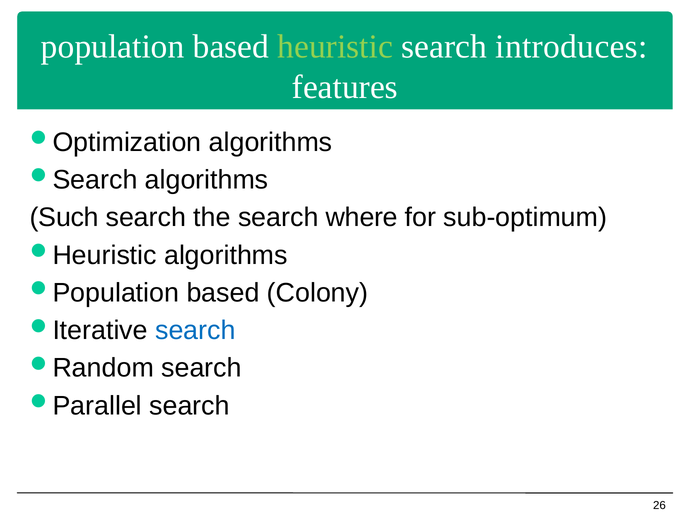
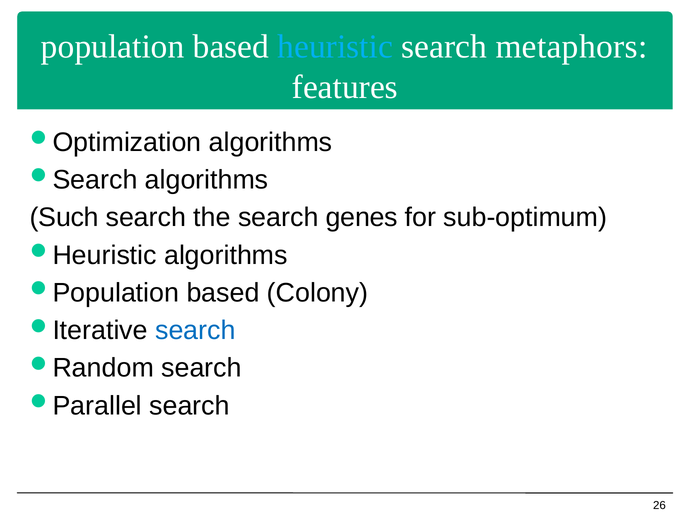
heuristic colour: light green -> light blue (335, 47)
introduces: introduces -> metaphors (572, 47)
where: where -> genes (362, 217)
